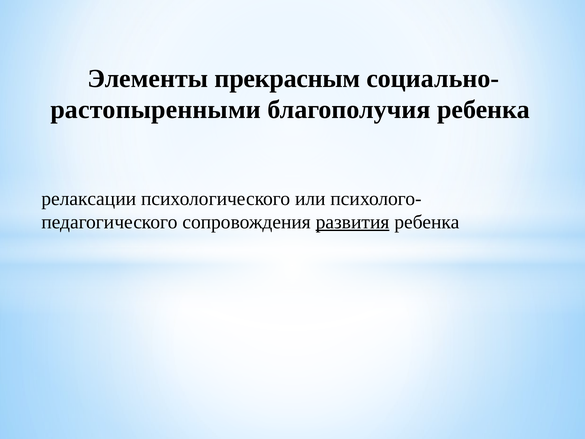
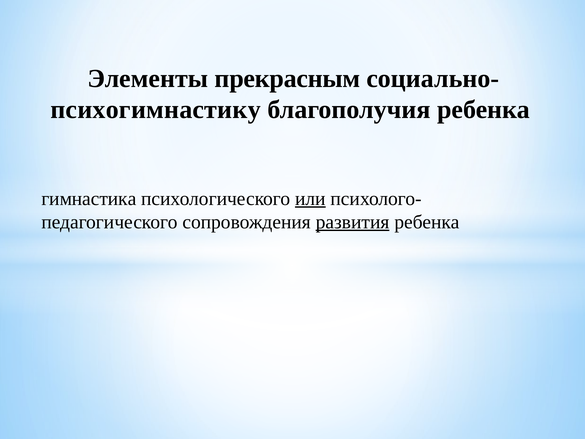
растопыренными: растопыренными -> психогимнастику (156, 110)
релаксации: релаксации -> гимнастика (89, 198)
или underline: none -> present (310, 198)
